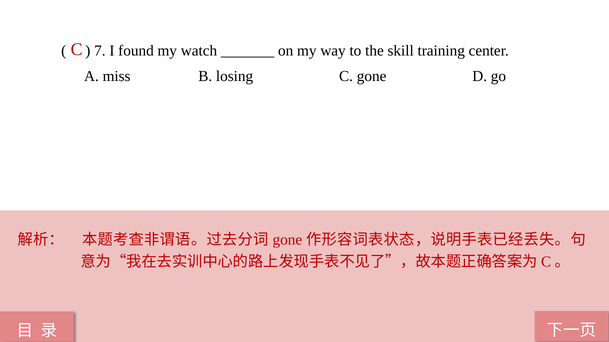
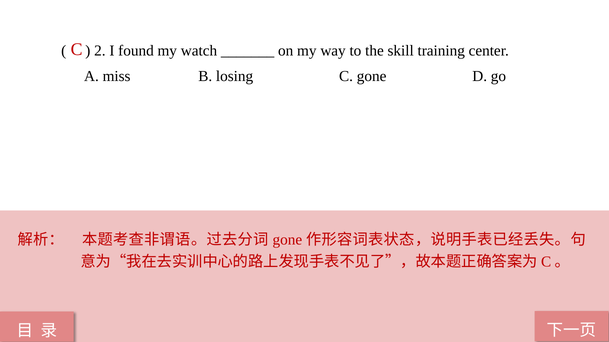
7: 7 -> 2 (100, 51)
